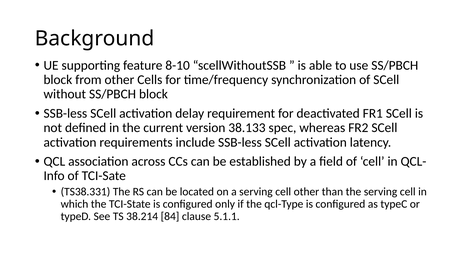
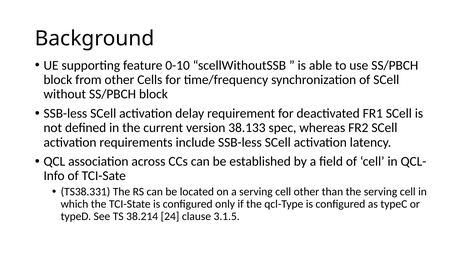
8-10: 8-10 -> 0-10 (178, 65)
84: 84 -> 24 (170, 216)
5.1.1: 5.1.1 -> 3.1.5 (227, 216)
